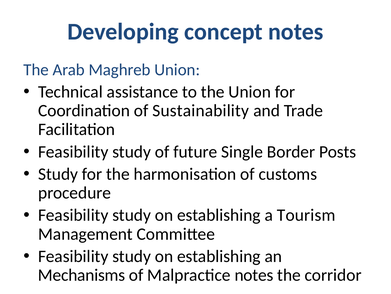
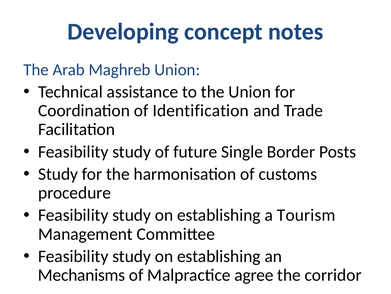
Sustainability: Sustainability -> Identification (201, 110)
Malpractice notes: notes -> agree (254, 275)
